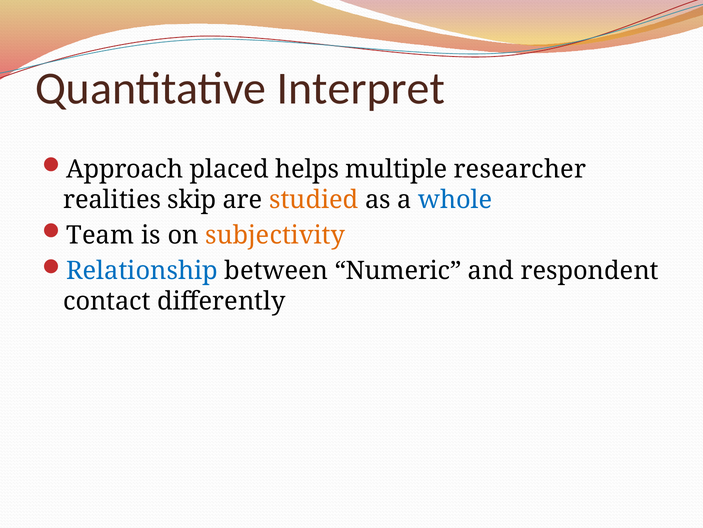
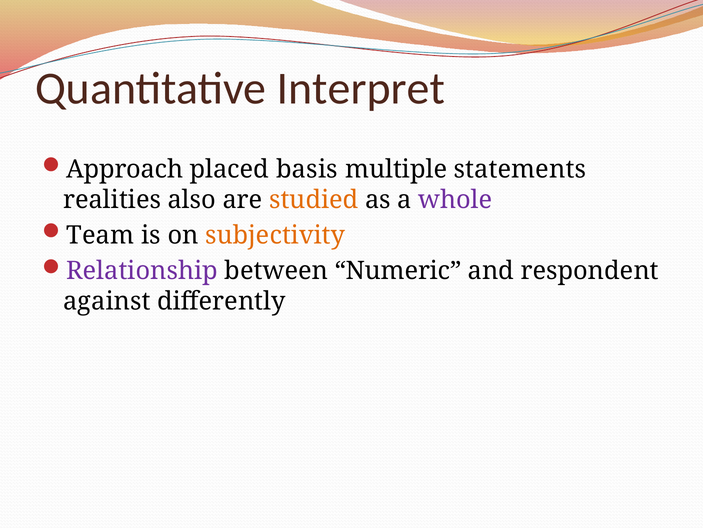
helps: helps -> basis (307, 169)
researcher: researcher -> statements (520, 169)
skip: skip -> also (192, 200)
whole colour: blue -> purple (455, 200)
Relationship colour: blue -> purple (142, 271)
contact: contact -> against (107, 301)
